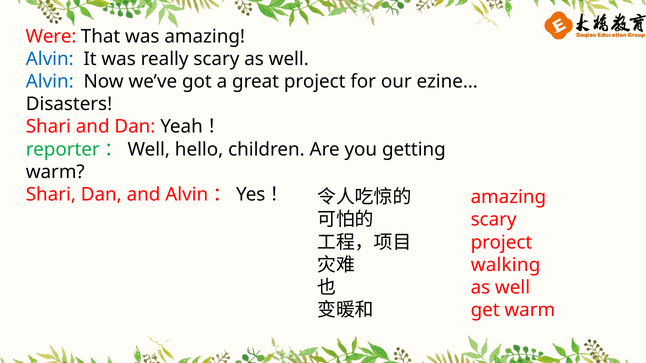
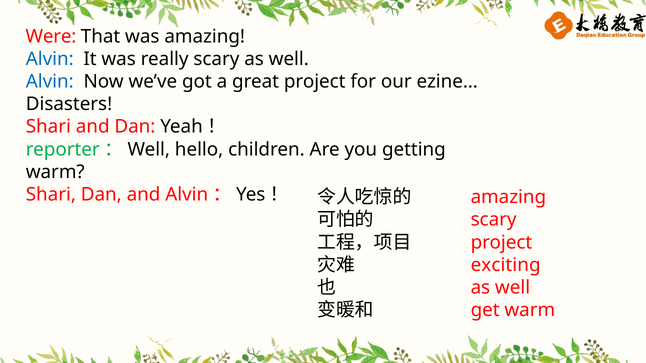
walking: walking -> exciting (506, 265)
